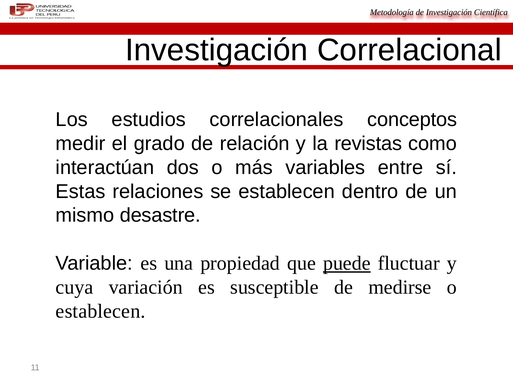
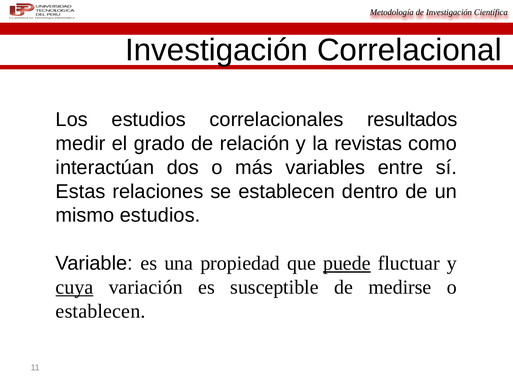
conceptos: conceptos -> resultados (412, 119)
mismo desastre: desastre -> estudios (160, 215)
cuya underline: none -> present (74, 287)
